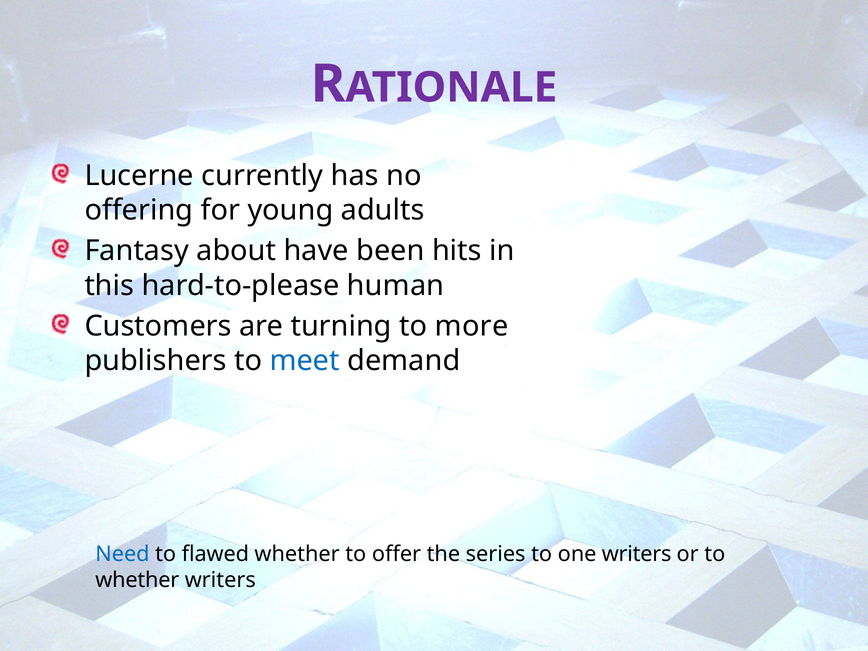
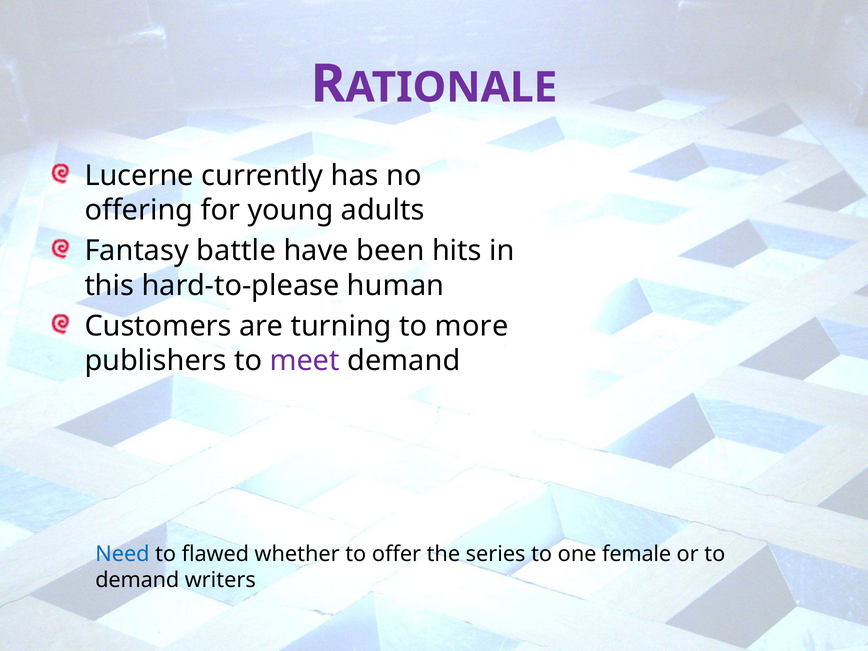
about: about -> battle (236, 251)
meet colour: blue -> purple (305, 361)
one writers: writers -> female (637, 554)
whether: whether -> demand (137, 580)
